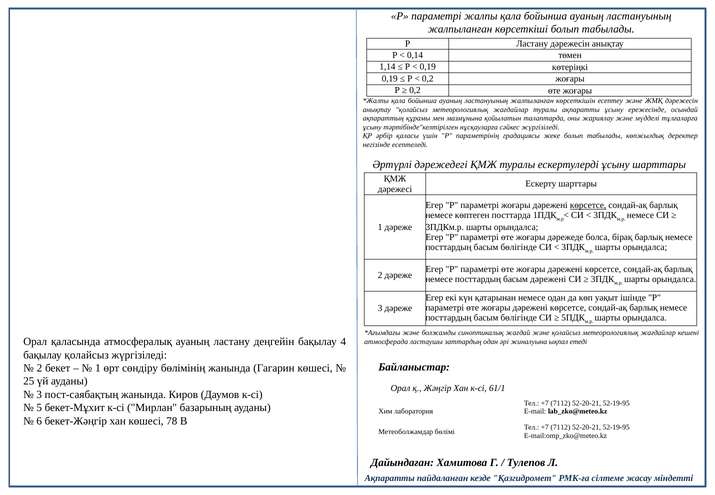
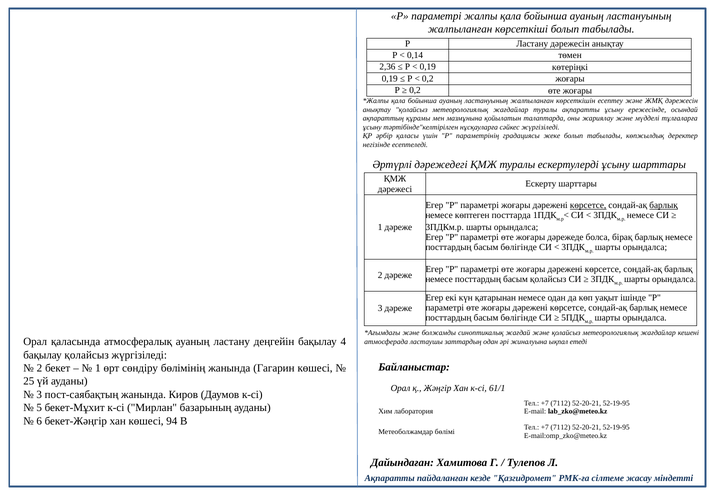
1,14: 1,14 -> 2,36 (387, 67)
барлық underline: none -> present (664, 205)
басым дәрежені: дәрежені -> қолайсыз (548, 279)
78: 78 -> 94 (172, 421)
